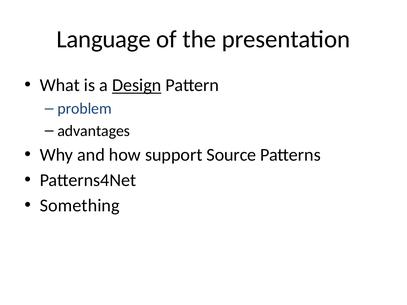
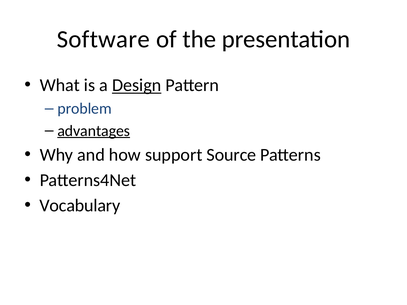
Language: Language -> Software (103, 39)
advantages underline: none -> present (94, 131)
Something: Something -> Vocabulary (80, 206)
